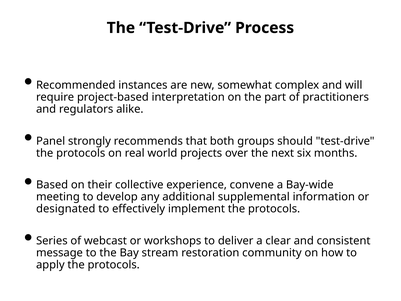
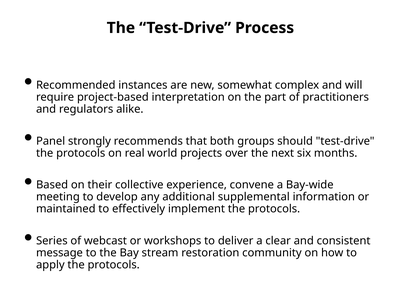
designated: designated -> maintained (66, 209)
